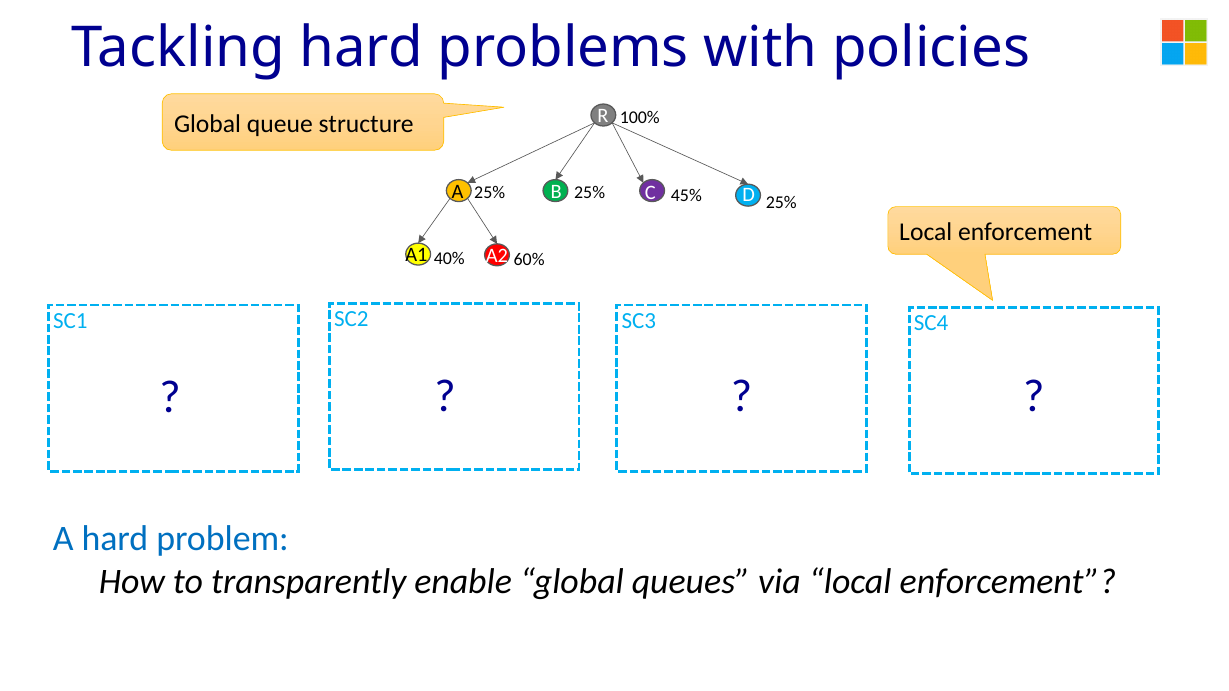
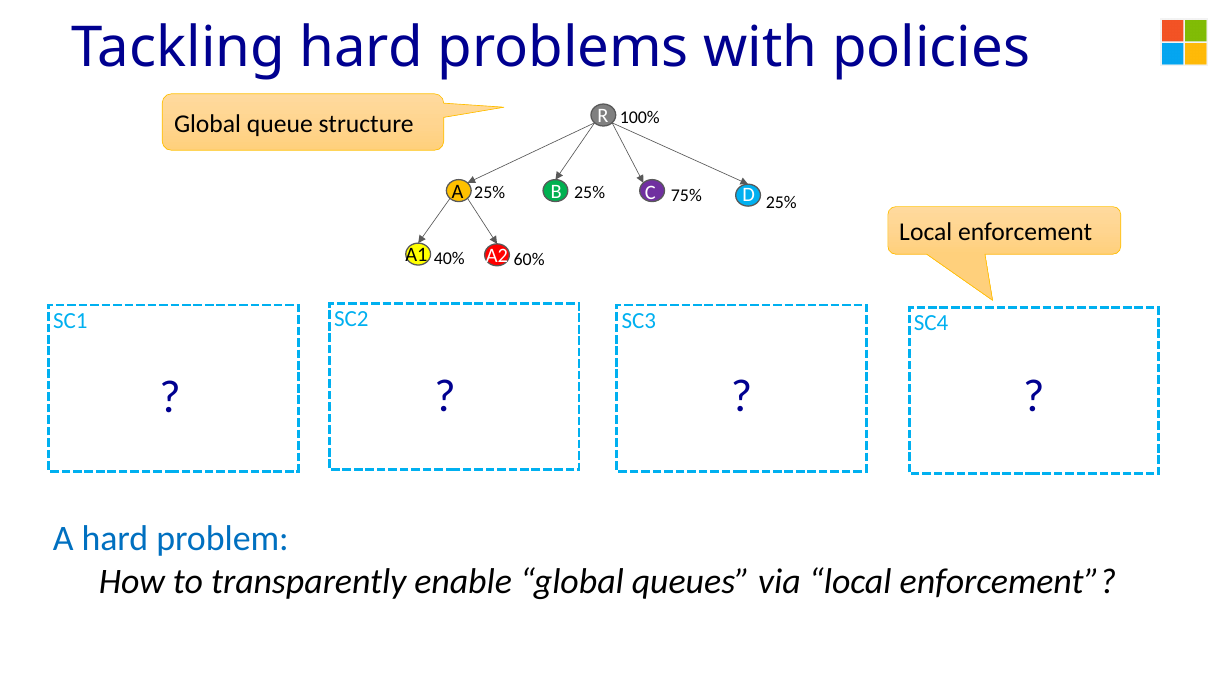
45%: 45% -> 75% (686, 195)
